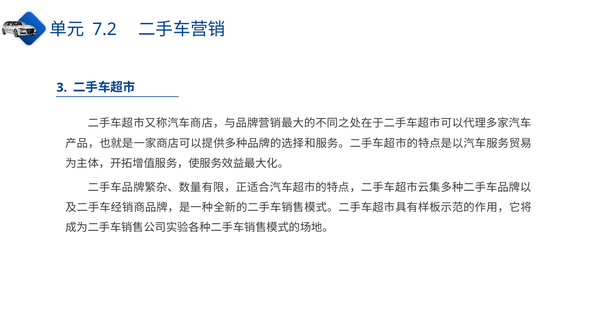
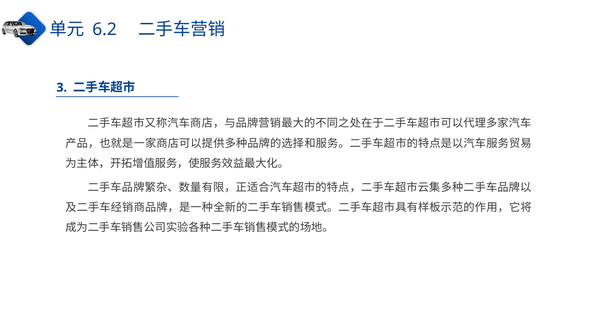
7.2: 7.2 -> 6.2 (105, 30)
